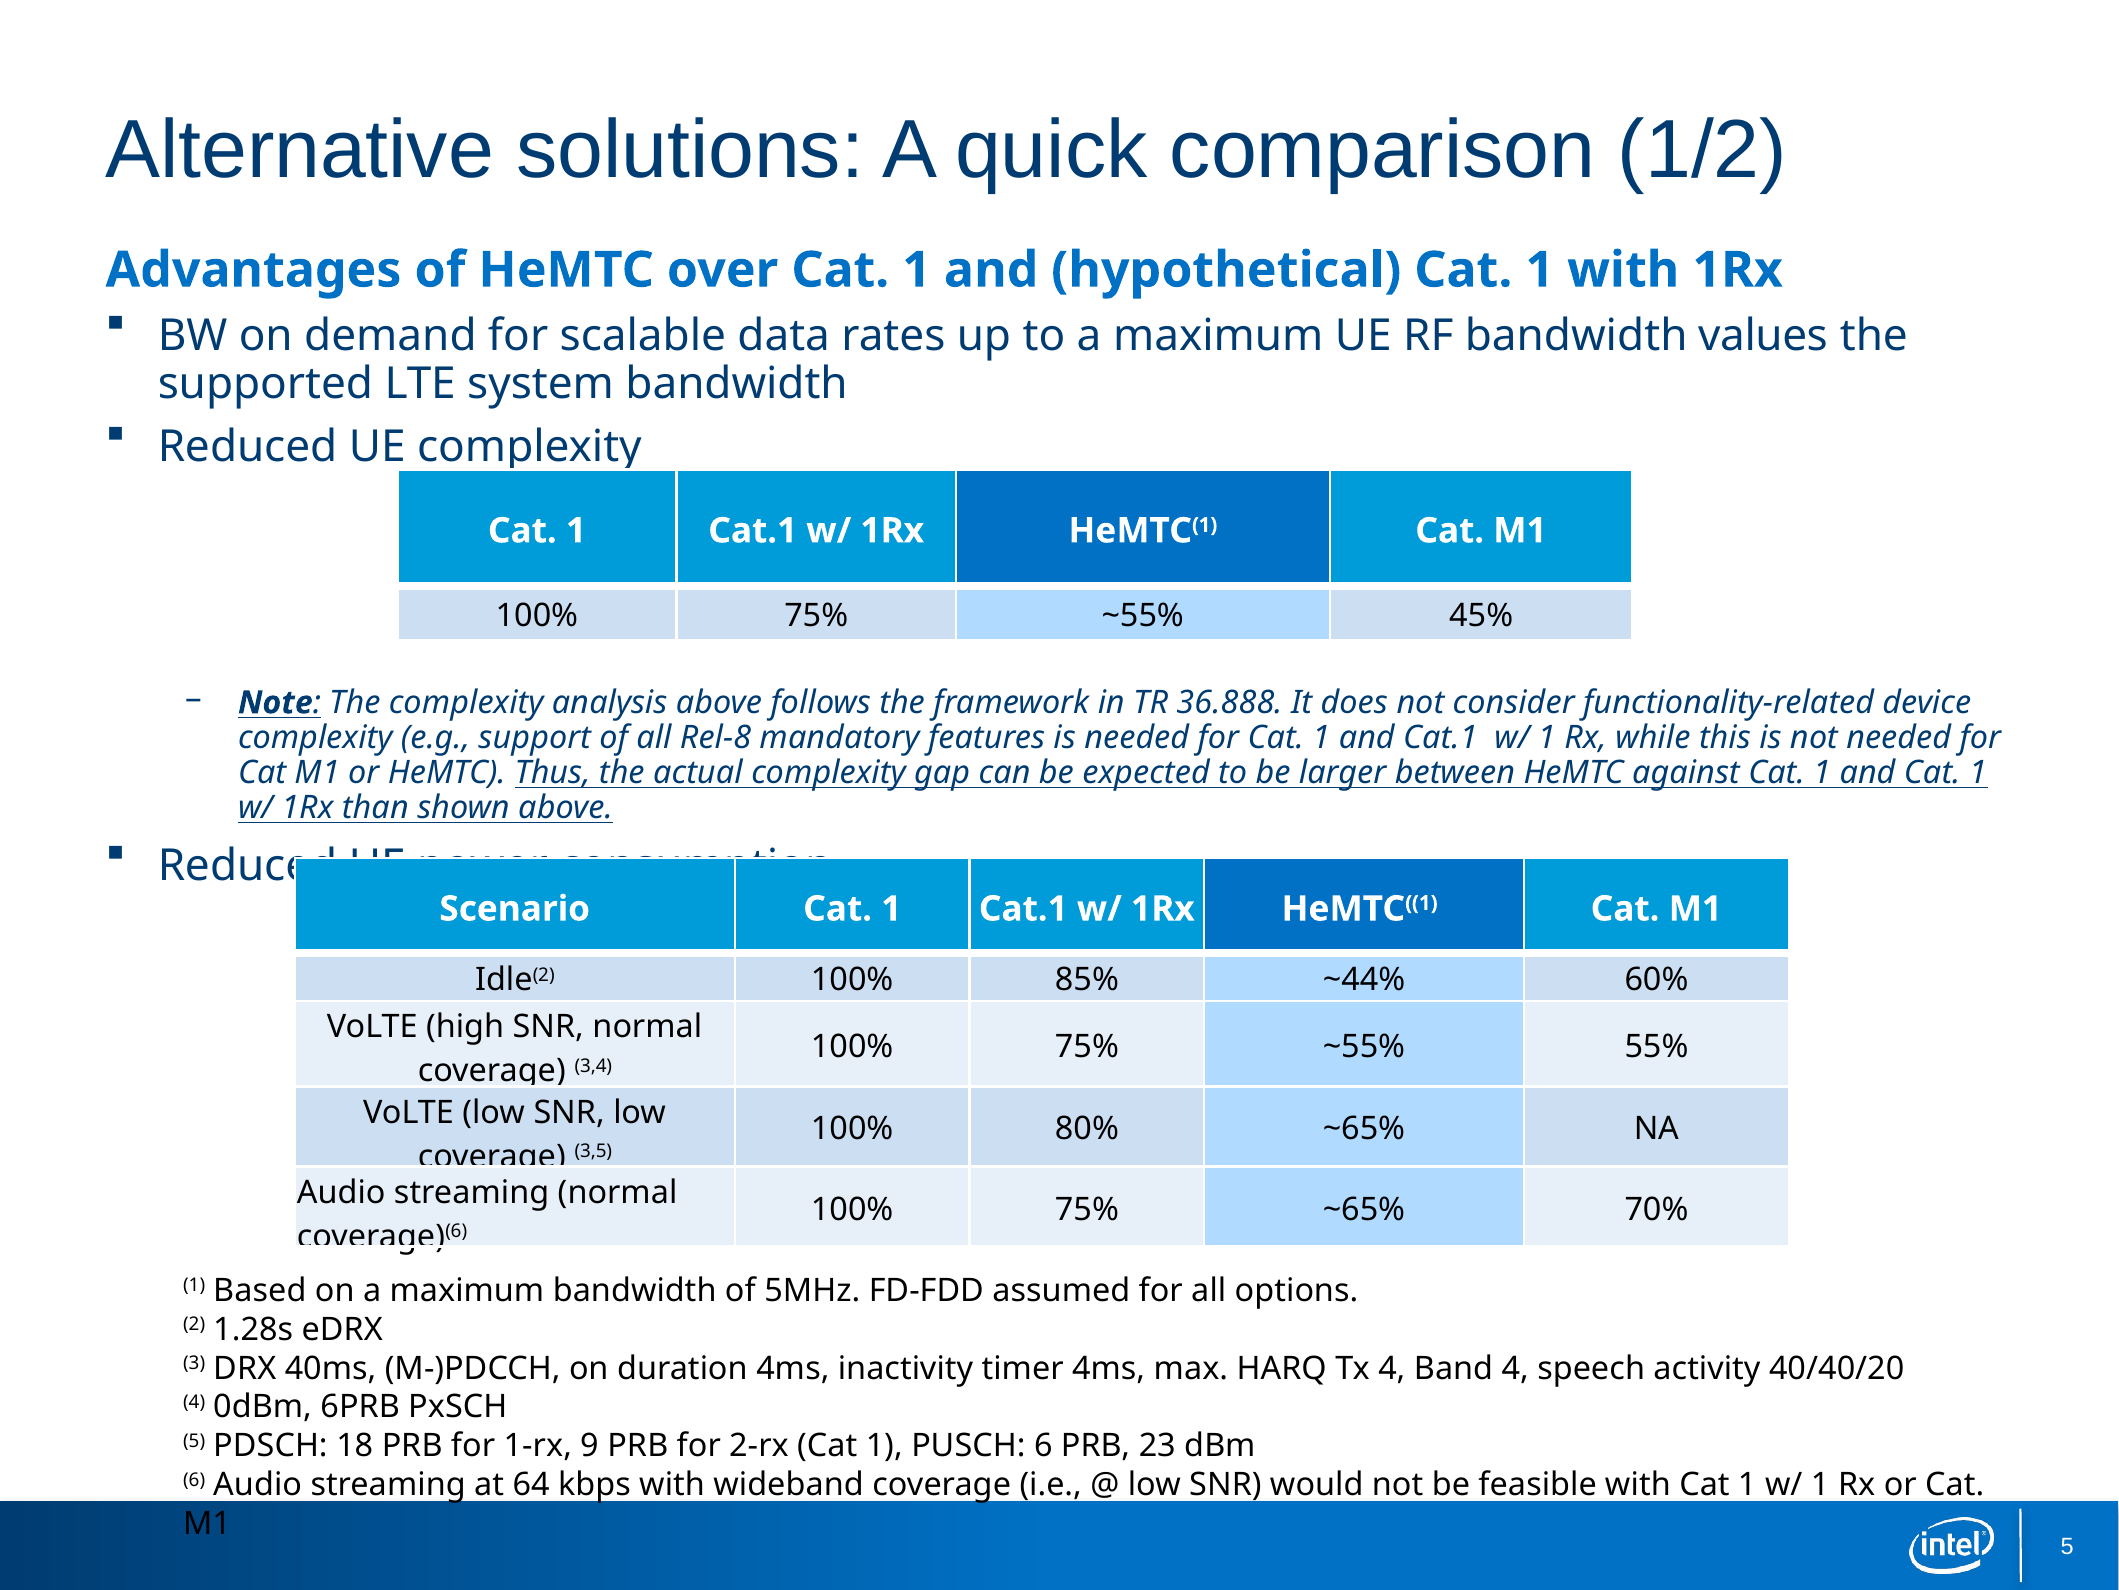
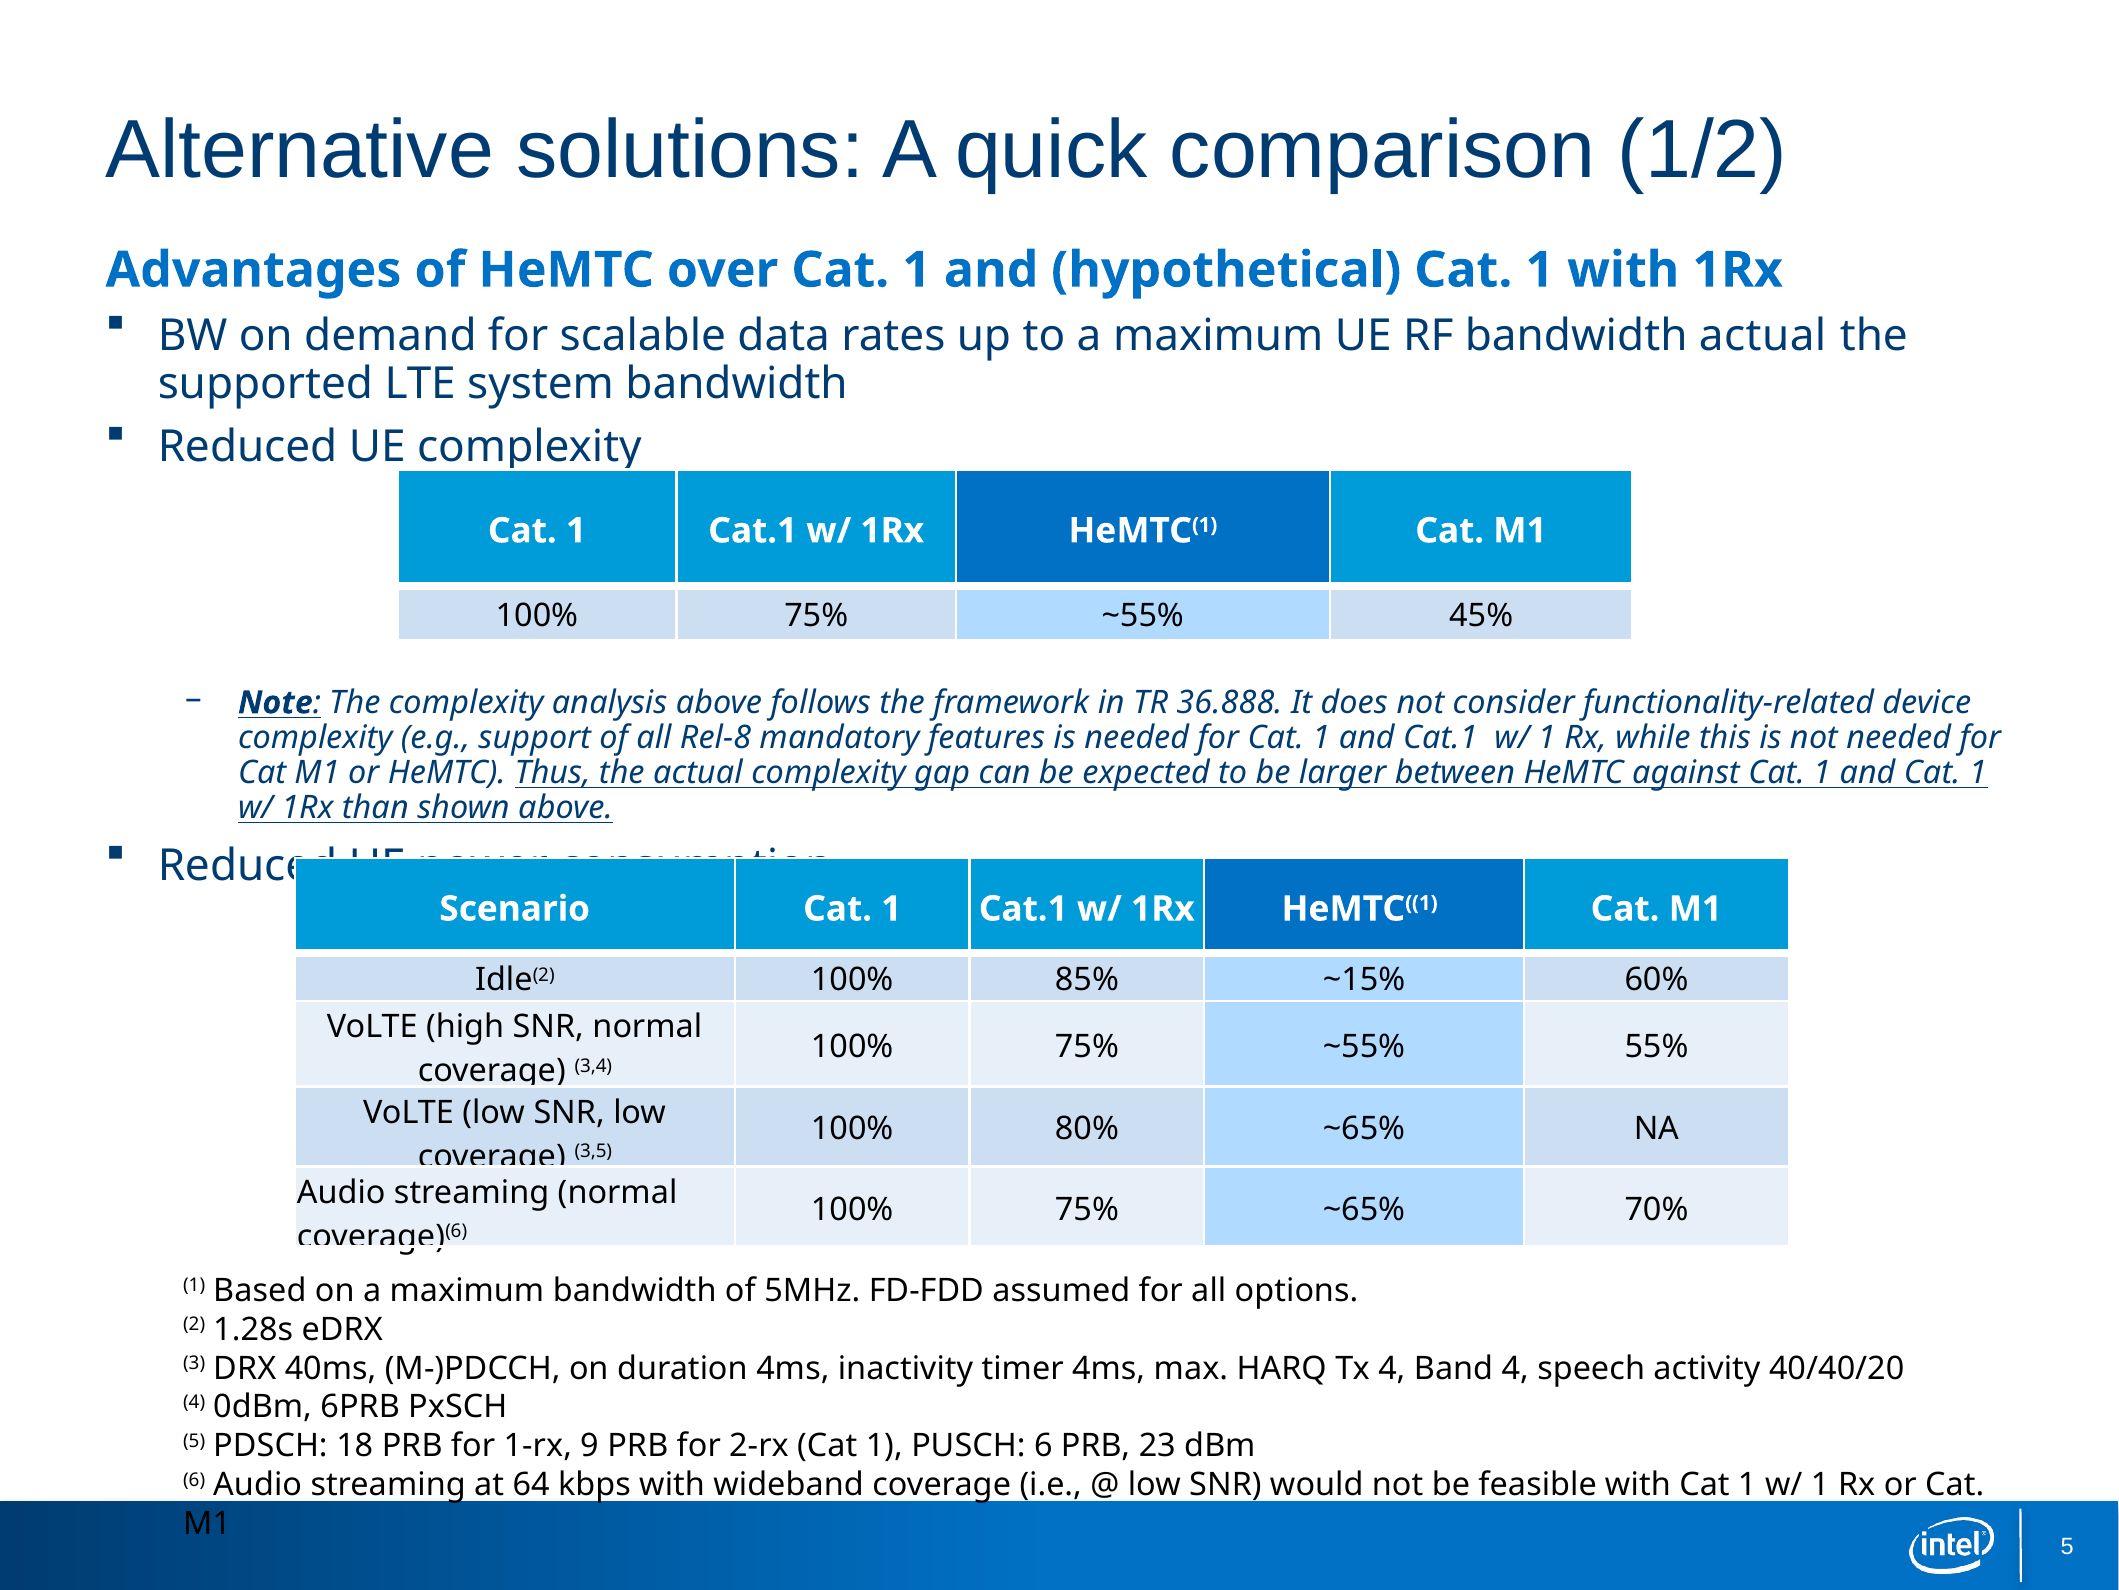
bandwidth values: values -> actual (1763, 336)
~44%: ~44% -> ~15% (1364, 980)
